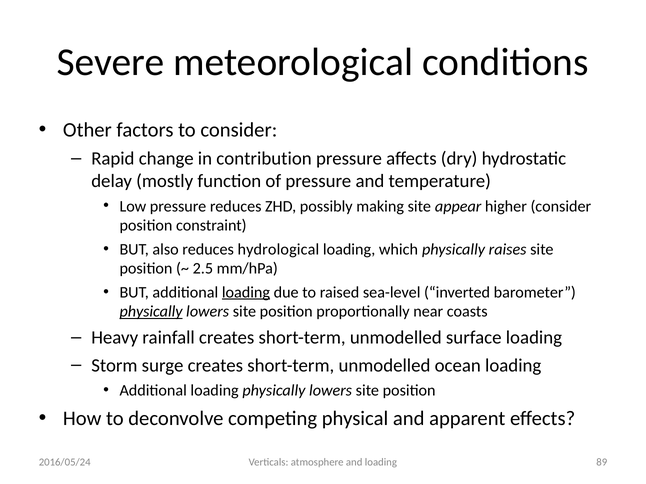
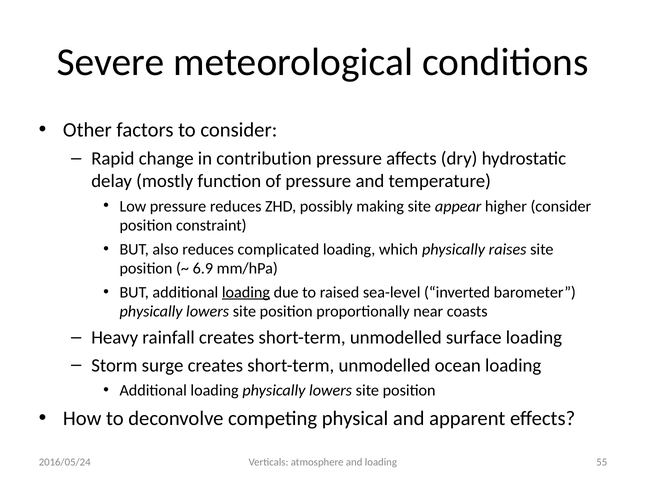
hydrological: hydrological -> complicated (278, 249)
2.5: 2.5 -> 6.9 (203, 269)
physically underline: present -> none (151, 312)
89: 89 -> 55 (602, 463)
